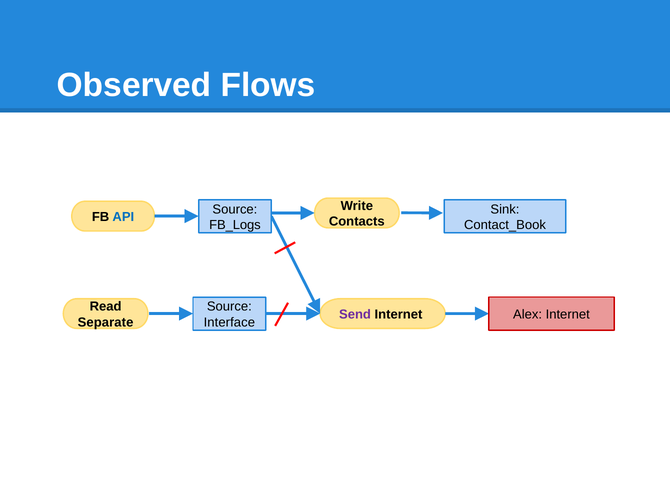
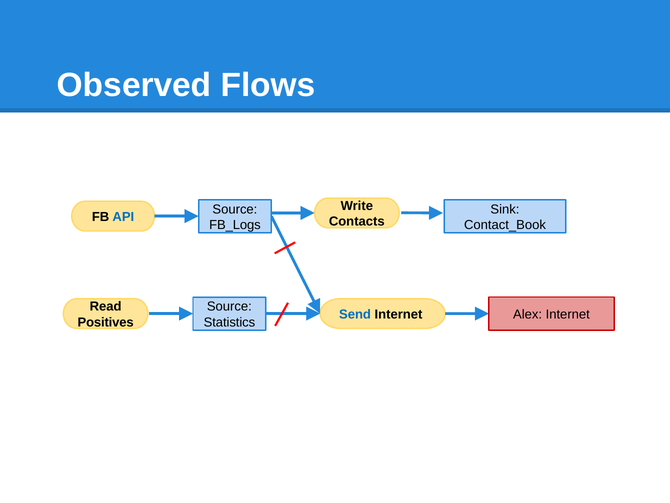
Send colour: purple -> blue (355, 314)
Separate: Separate -> Positives (106, 322)
Interface: Interface -> Statistics (229, 322)
